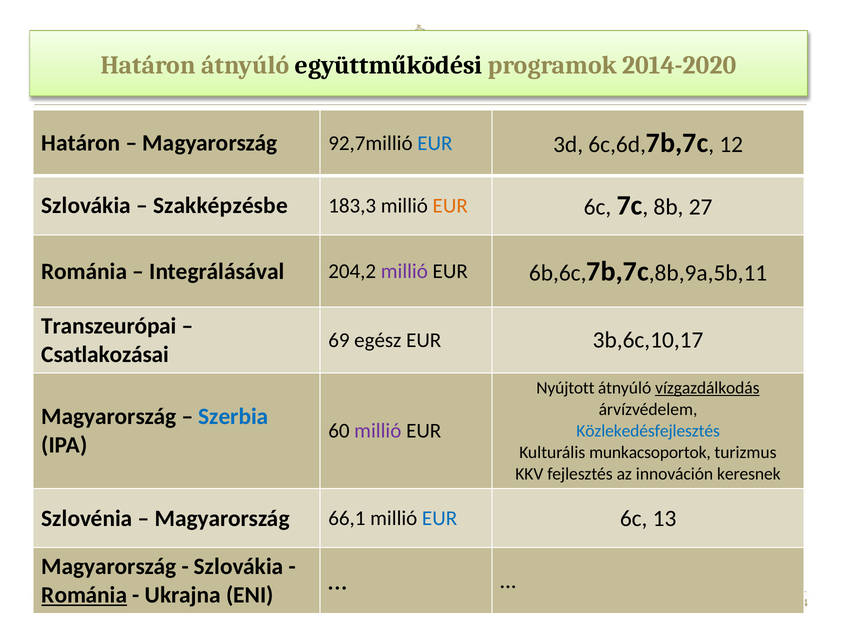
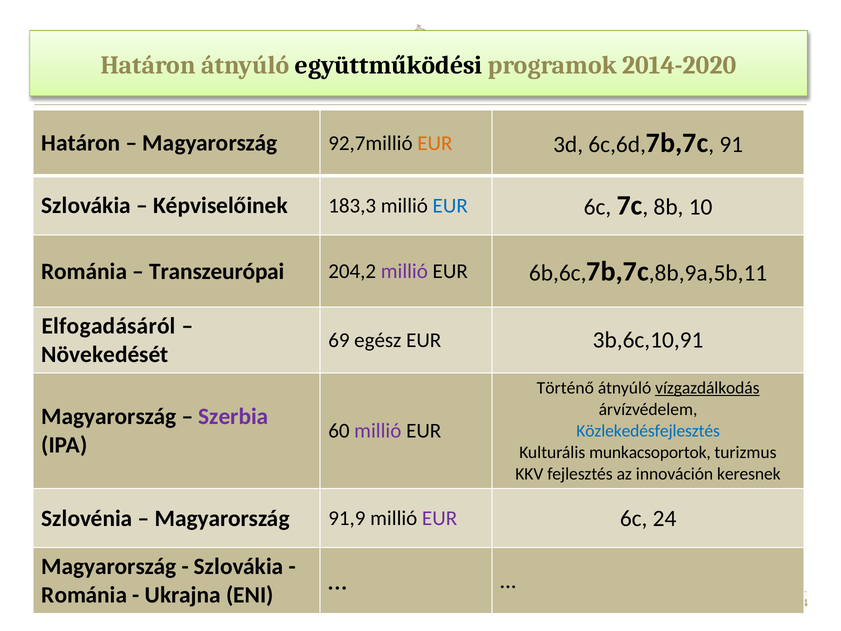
EUR colour: blue -> orange (435, 143)
12: 12 -> 91 (731, 145)
Szakképzésbe: Szakképzésbe -> Képviselőinek (220, 206)
EUR colour: orange -> blue (450, 206)
27: 27 -> 10 (701, 207)
Integrálásával: Integrálásával -> Transzeurópai (217, 271)
Transzeurópai: Transzeurópai -> Elfogadásáról (109, 326)
3b,6c,10,17: 3b,6c,10,17 -> 3b,6c,10,91 (648, 340)
Csatlakozásai: Csatlakozásai -> Növekedését (105, 354)
Nyújtott: Nyújtott -> Történő (565, 388)
Szerbia colour: blue -> purple (233, 416)
66,1: 66,1 -> 91,9 (347, 518)
EUR colour: blue -> purple (440, 518)
13: 13 -> 24 (665, 518)
Románia underline: present -> none (84, 595)
